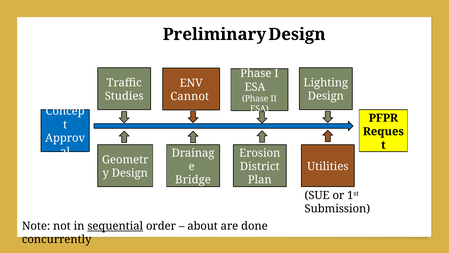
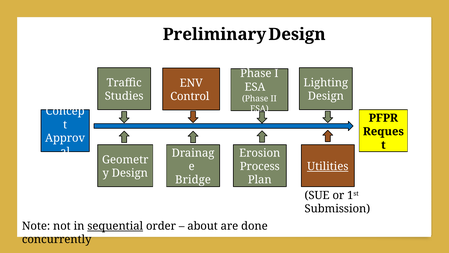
Cannot: Cannot -> Control (190, 96)
District: District -> Process (260, 166)
Utilities underline: none -> present (328, 166)
